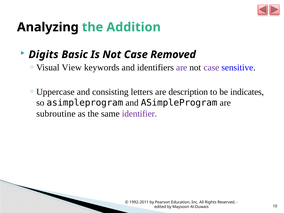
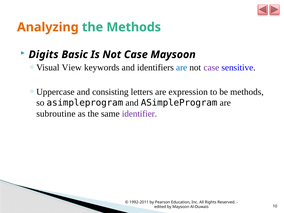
Analyzing colour: black -> orange (48, 27)
the Addition: Addition -> Methods (134, 27)
Case Removed: Removed -> Maysoon (173, 55)
are colour: purple -> blue (182, 68)
description: description -> expression (188, 92)
be indicates: indicates -> methods (247, 92)
